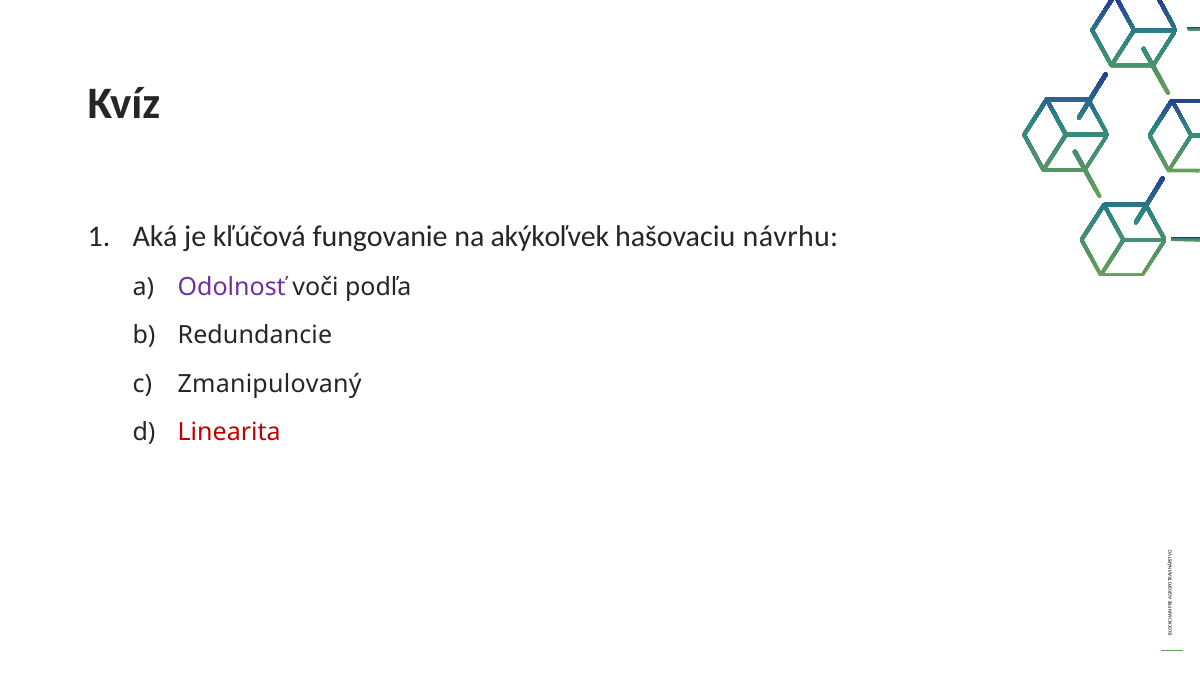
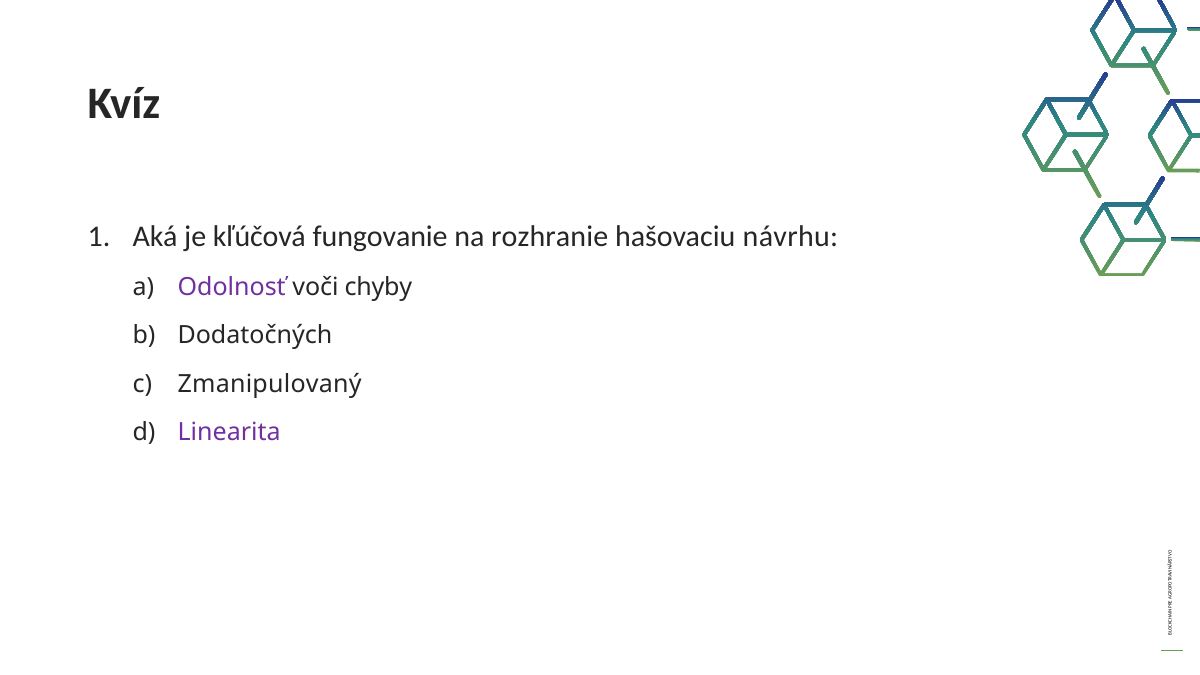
akýkoľvek: akýkoľvek -> rozhranie (550, 236)
podľa: podľa -> chyby (378, 287)
Redundancie: Redundancie -> Dodatočných (255, 335)
Linearita colour: red -> purple (229, 432)
